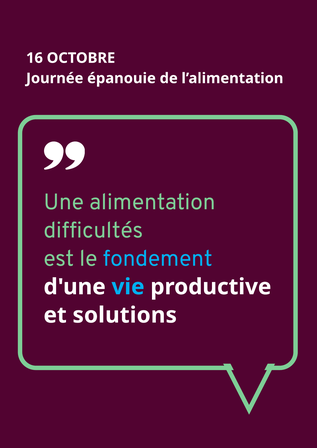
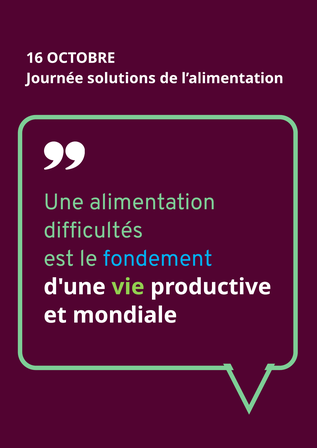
épanouie: épanouie -> solutions (121, 78)
vie colour: light blue -> light green (128, 287)
solutions: solutions -> mondiale (125, 315)
